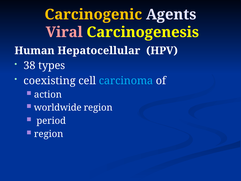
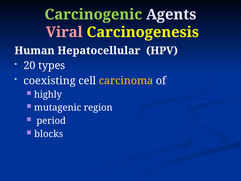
Carcinogenic colour: yellow -> light green (93, 14)
38: 38 -> 20 (29, 66)
carcinoma colour: light blue -> yellow (126, 81)
action: action -> highly (48, 94)
worldwide: worldwide -> mutagenic (58, 108)
region: region -> blocks (49, 134)
